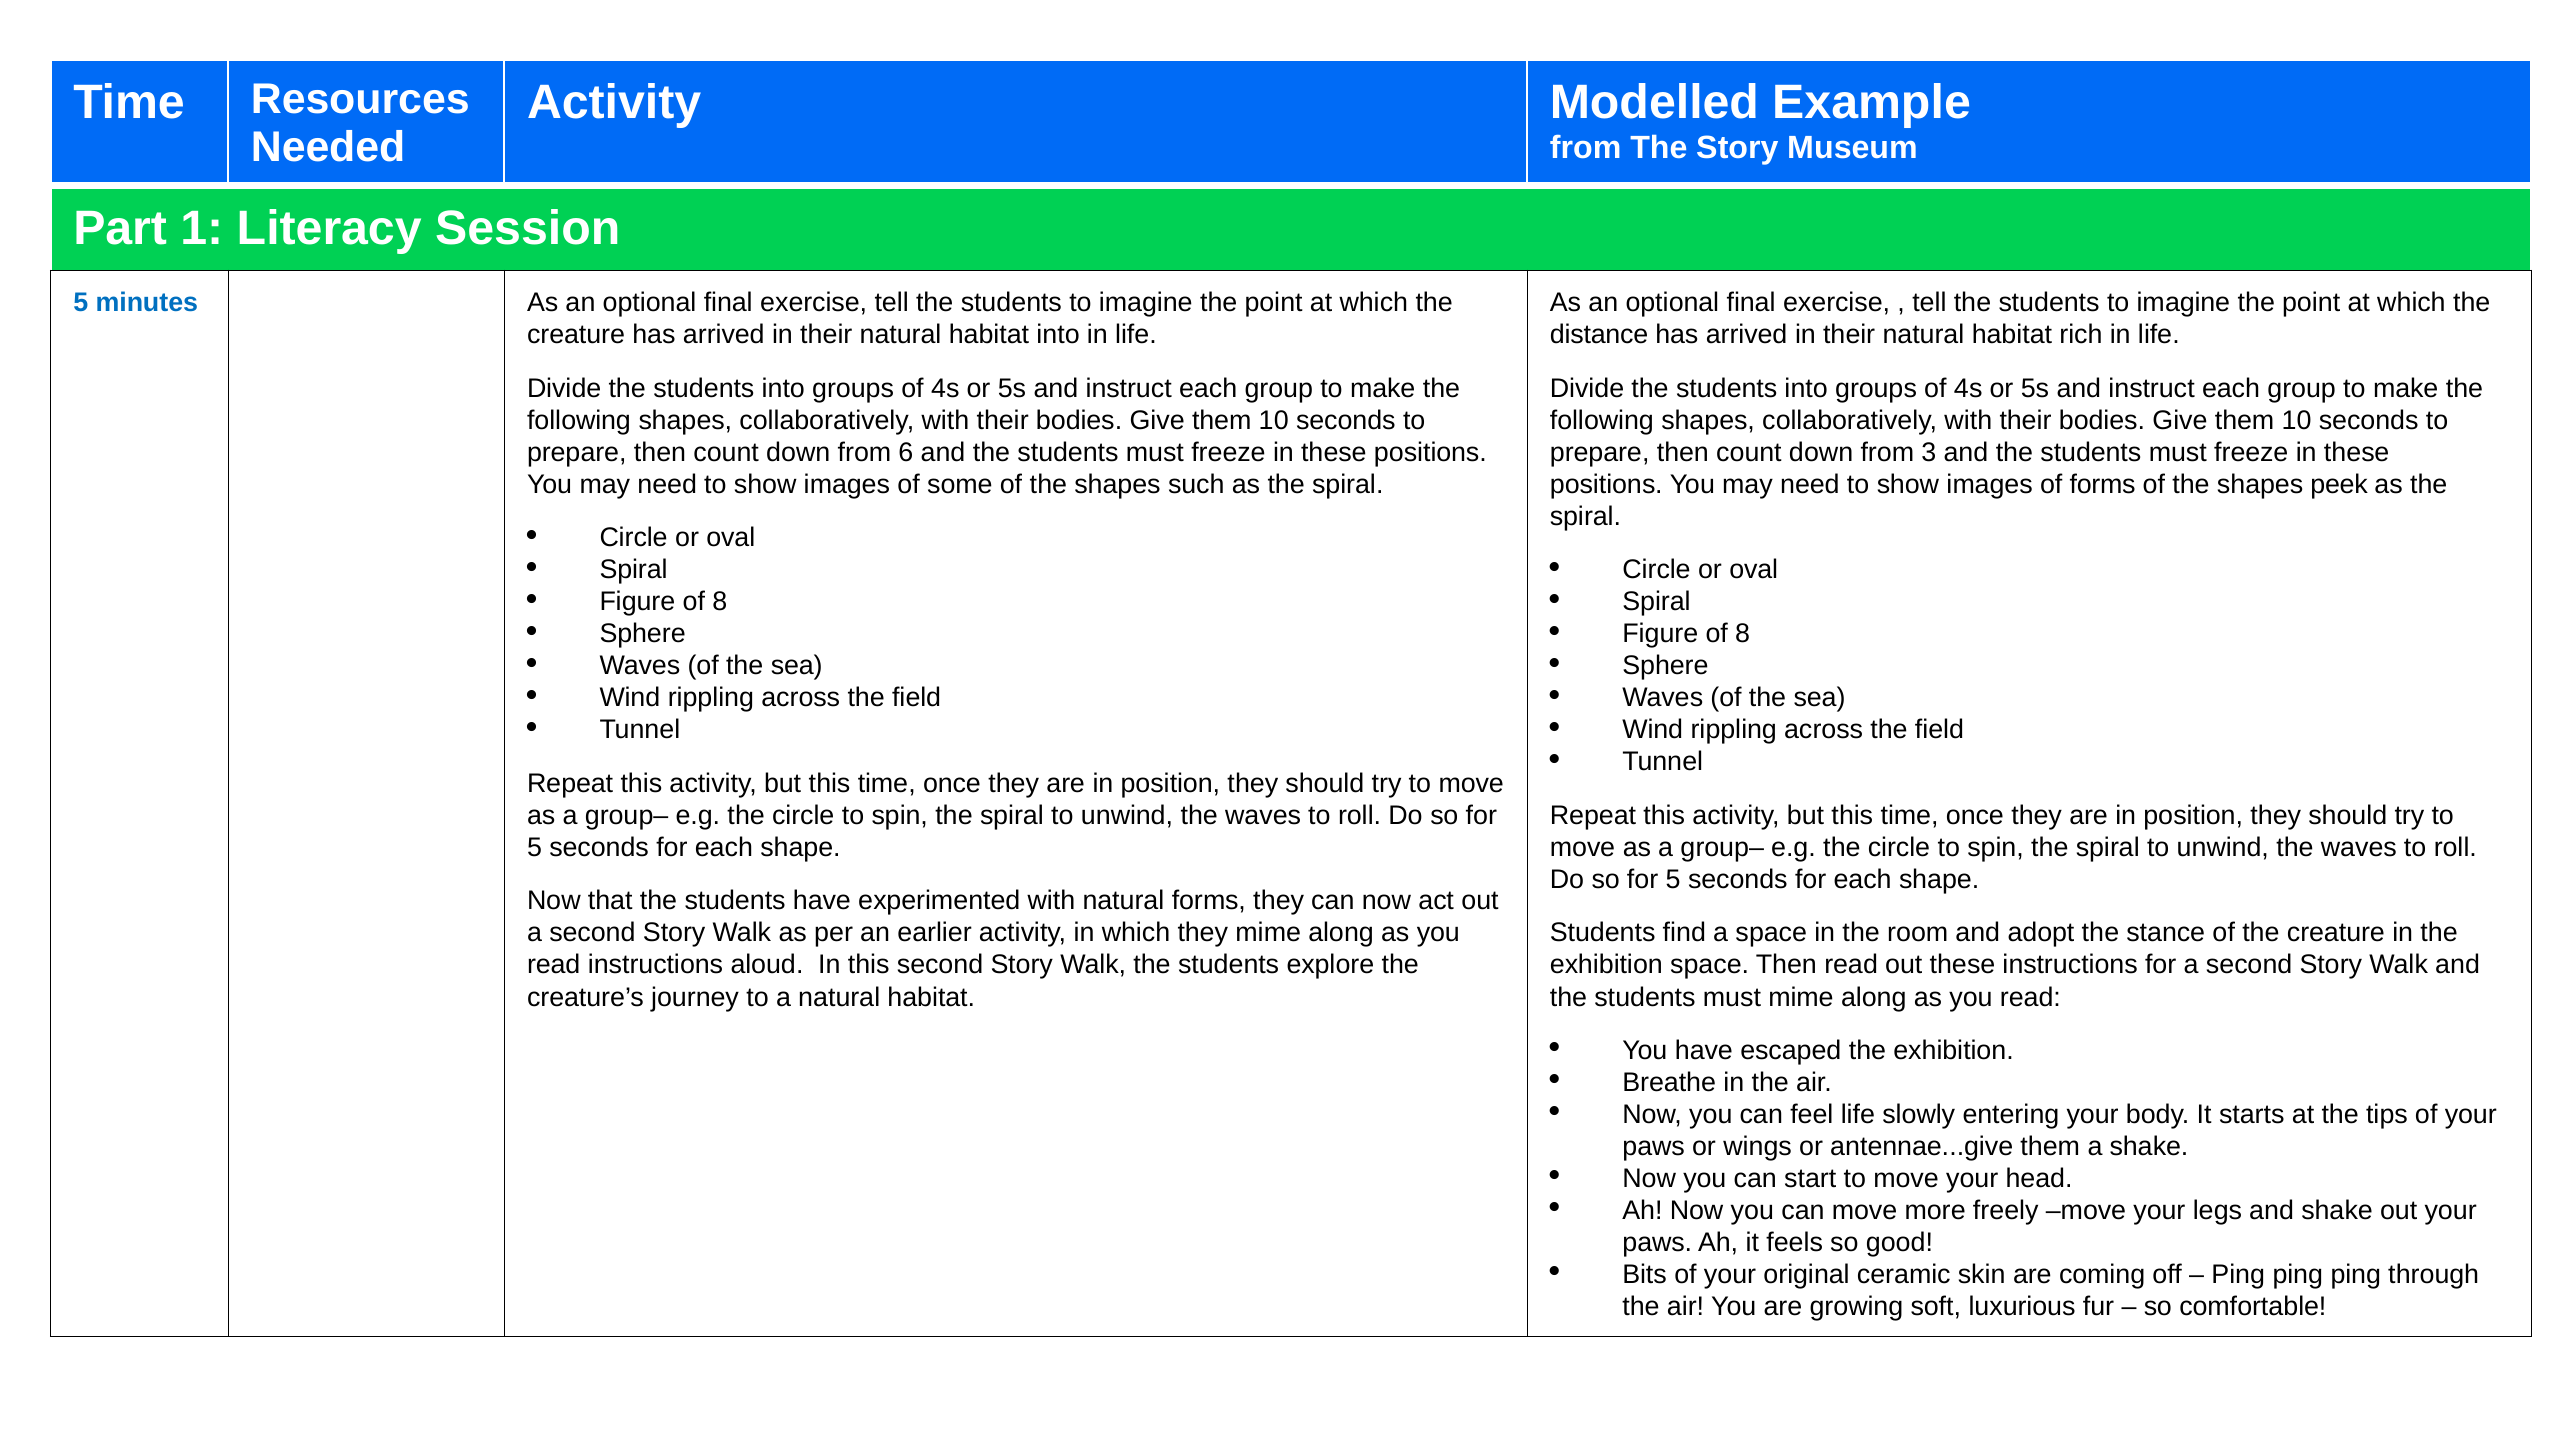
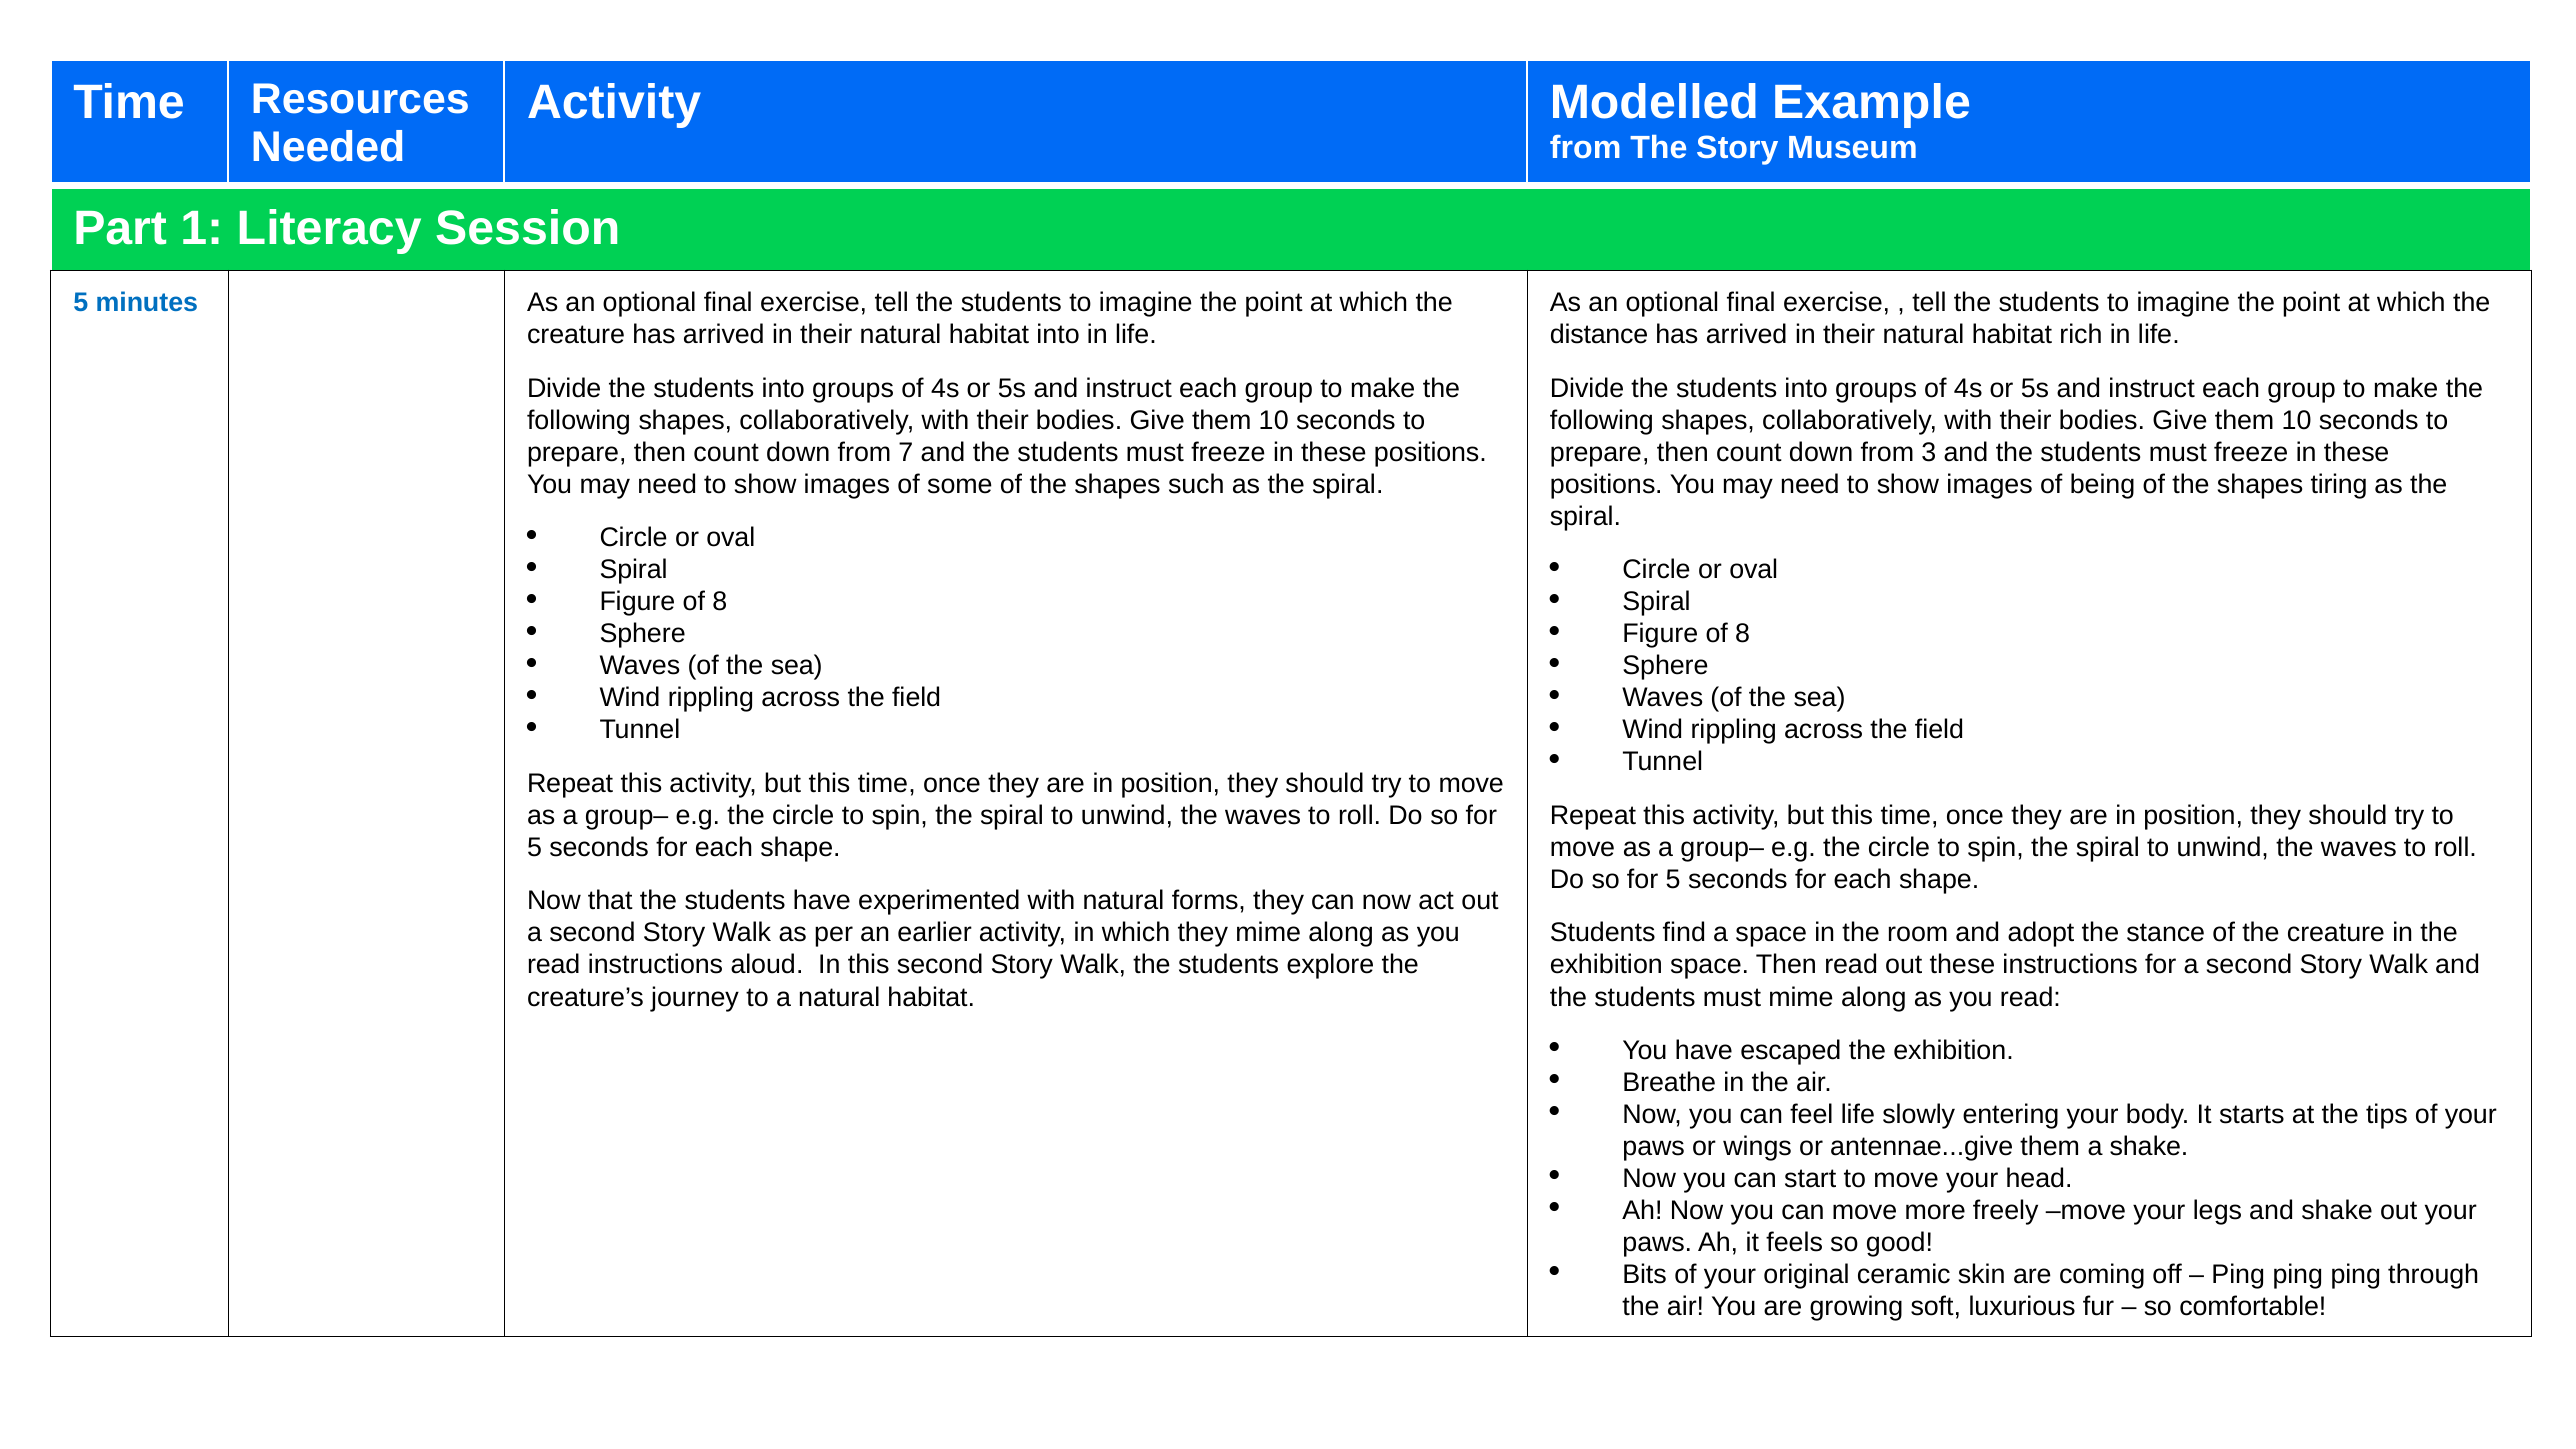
6: 6 -> 7 (906, 452)
of forms: forms -> being (2103, 484)
peek: peek -> tiring (2339, 484)
